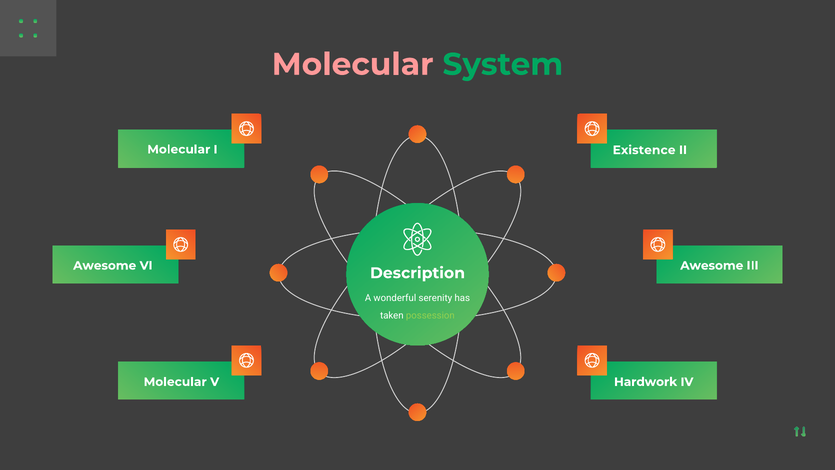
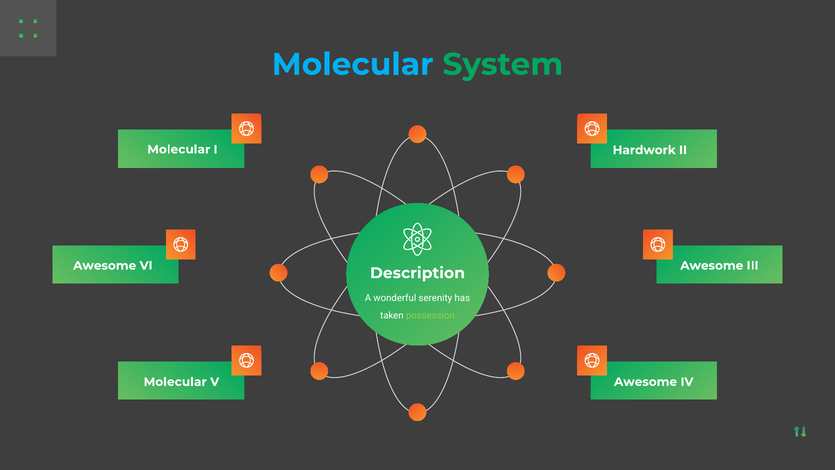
Molecular colour: pink -> light blue (353, 64)
Existence: Existence -> Hardwork (644, 150)
Hardwork: Hardwork -> Awesome (646, 382)
